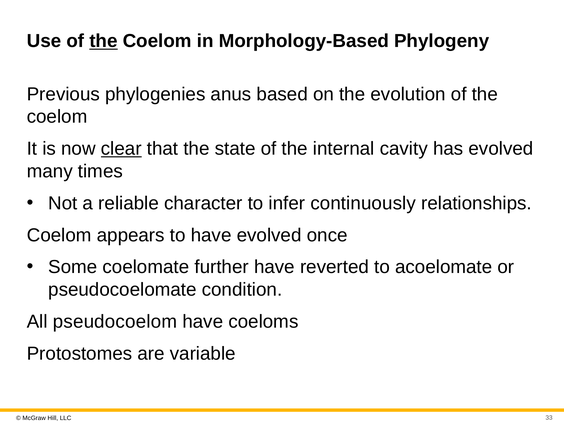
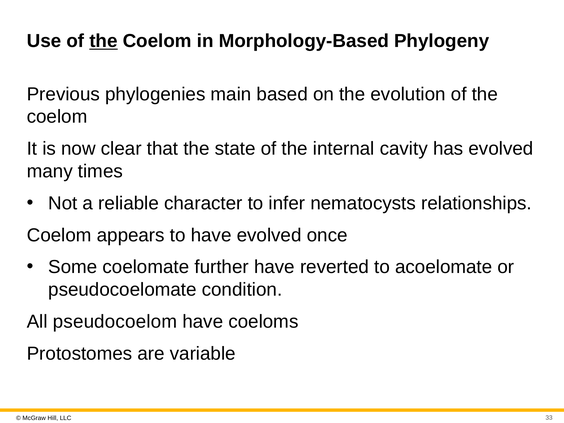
anus: anus -> main (231, 94)
clear underline: present -> none (121, 149)
continuously: continuously -> nematocysts (363, 203)
